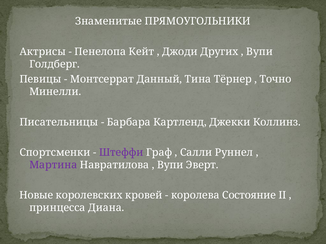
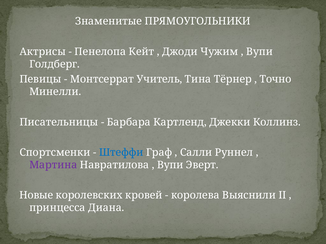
Других: Других -> Чужим (219, 52)
Данный: Данный -> Учитель (159, 79)
Штеффи colour: purple -> blue (121, 153)
Состояние: Состояние -> Выяснили (249, 196)
